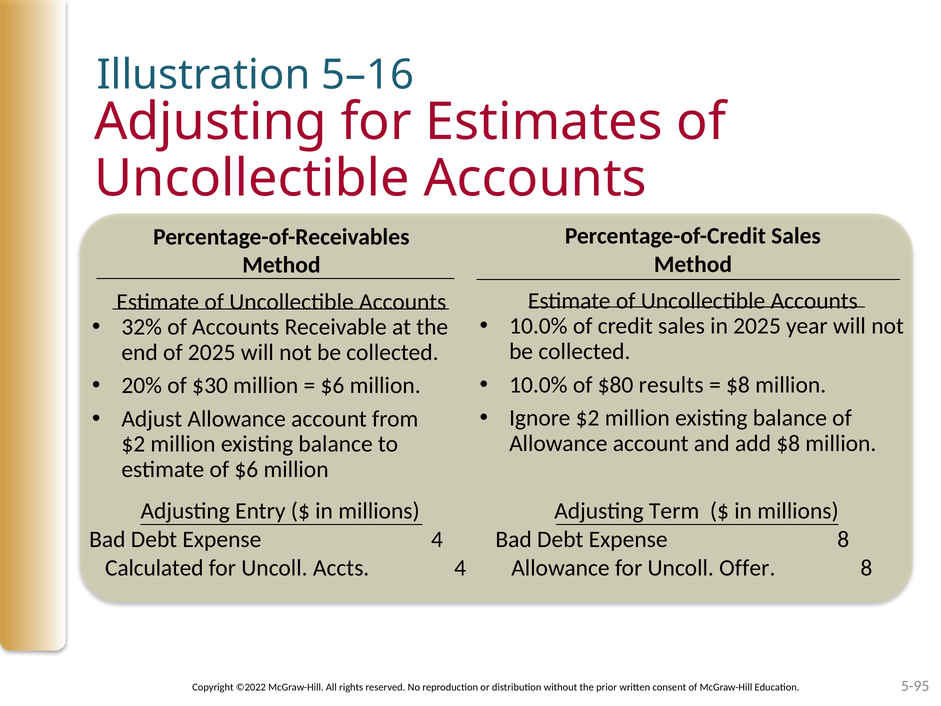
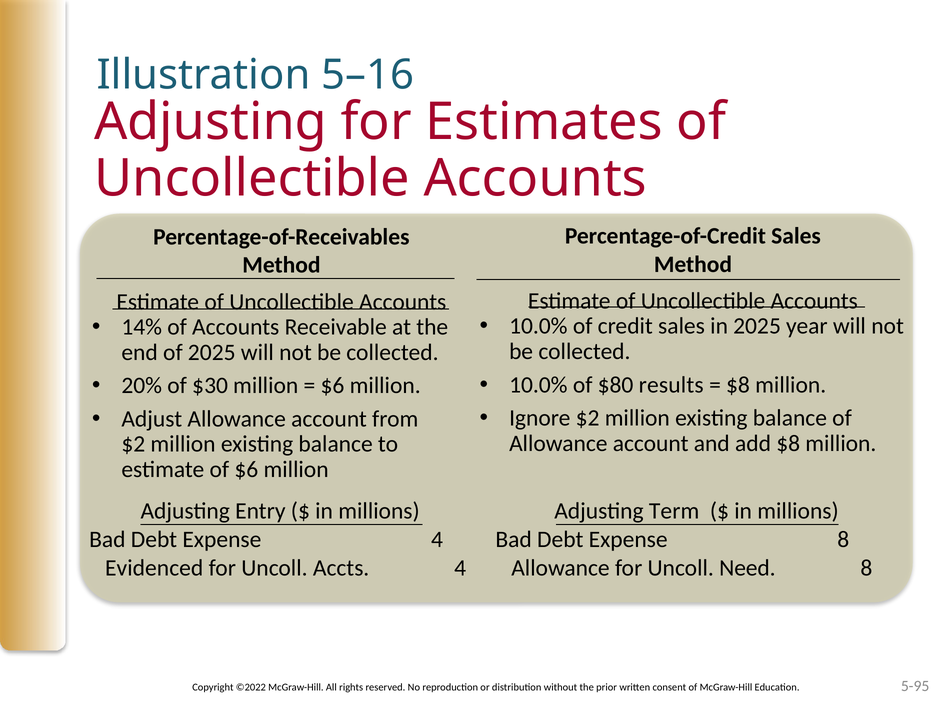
32%: 32% -> 14% (142, 327)
Calculated: Calculated -> Evidenced (154, 568)
Offer: Offer -> Need (747, 568)
